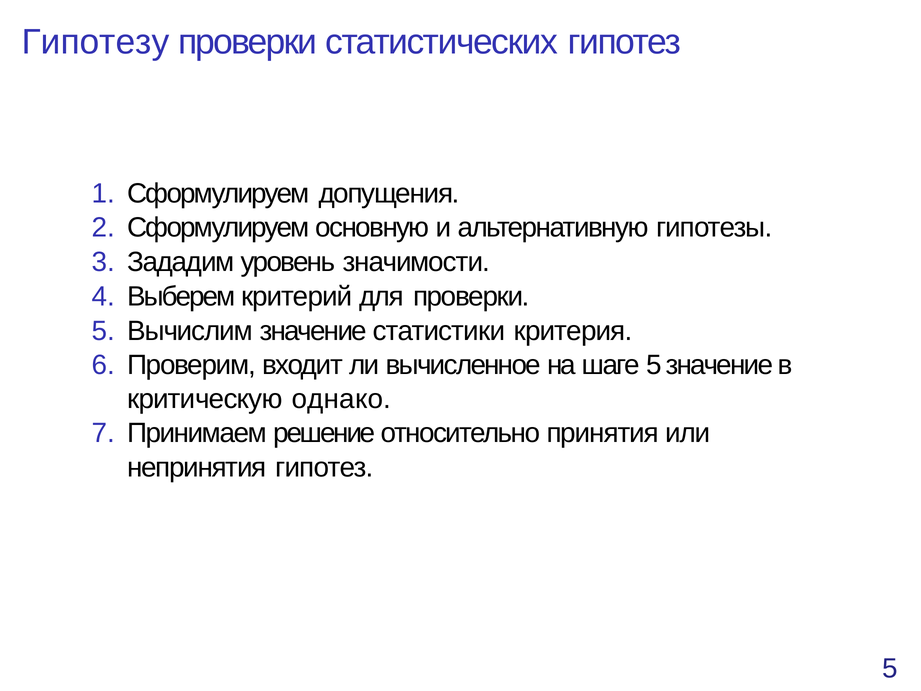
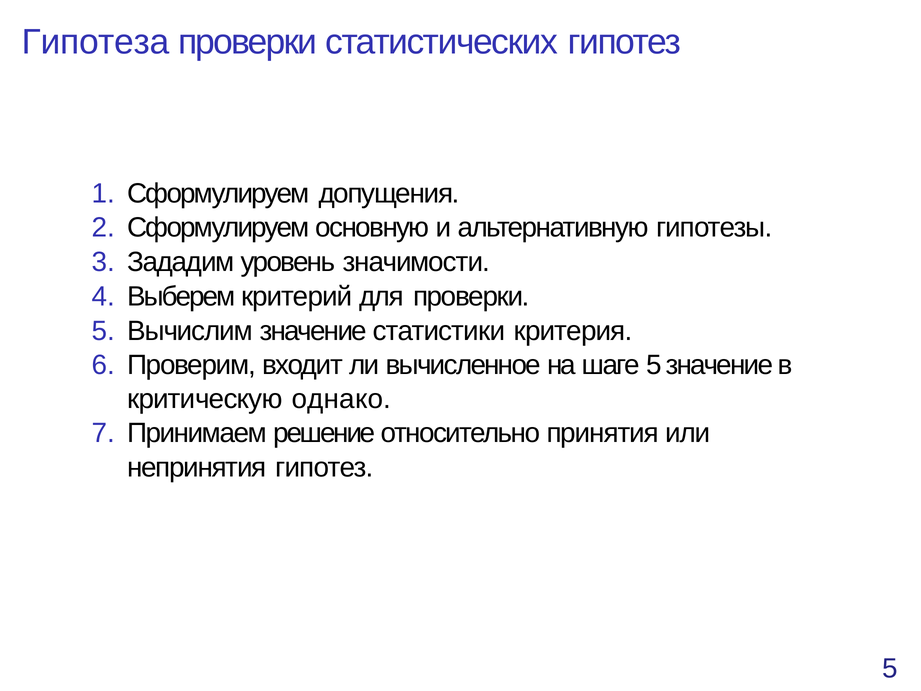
Гипотезу: Гипотезу -> Гипотеза (96, 42)
